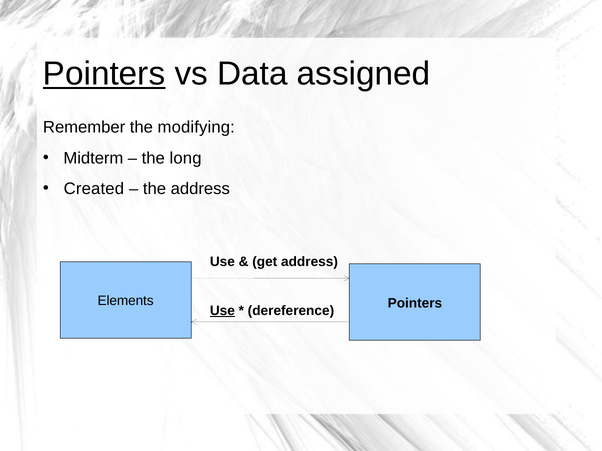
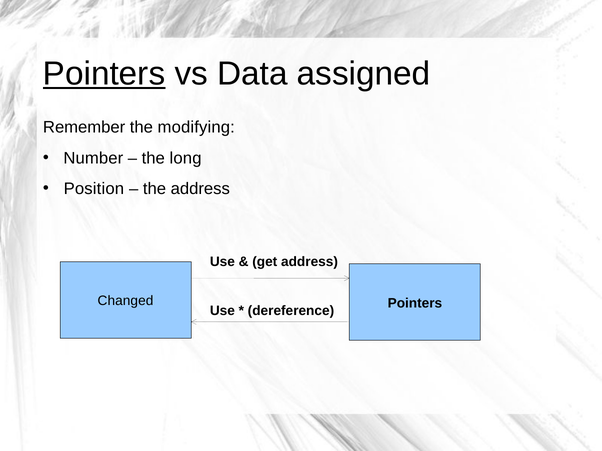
Midterm: Midterm -> Number (93, 158)
Created: Created -> Position (94, 189)
Elements: Elements -> Changed (126, 301)
Use underline: present -> none (222, 311)
